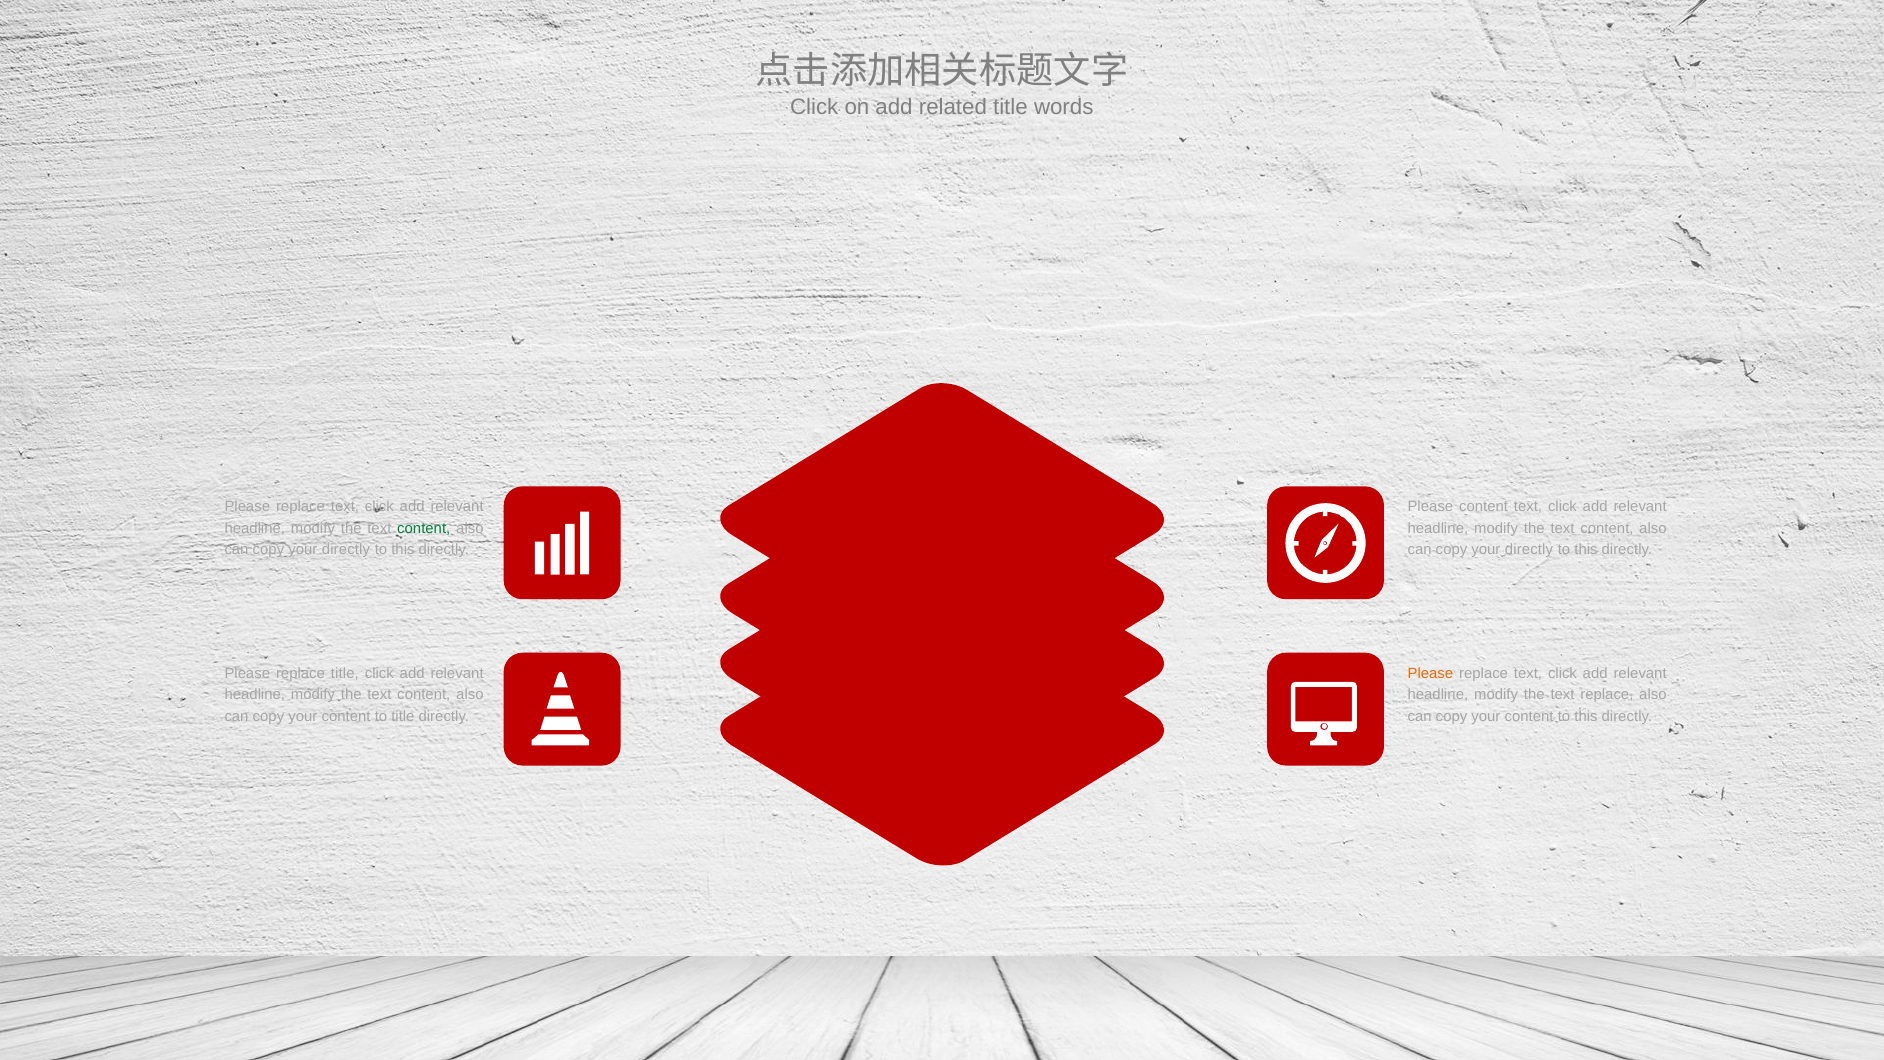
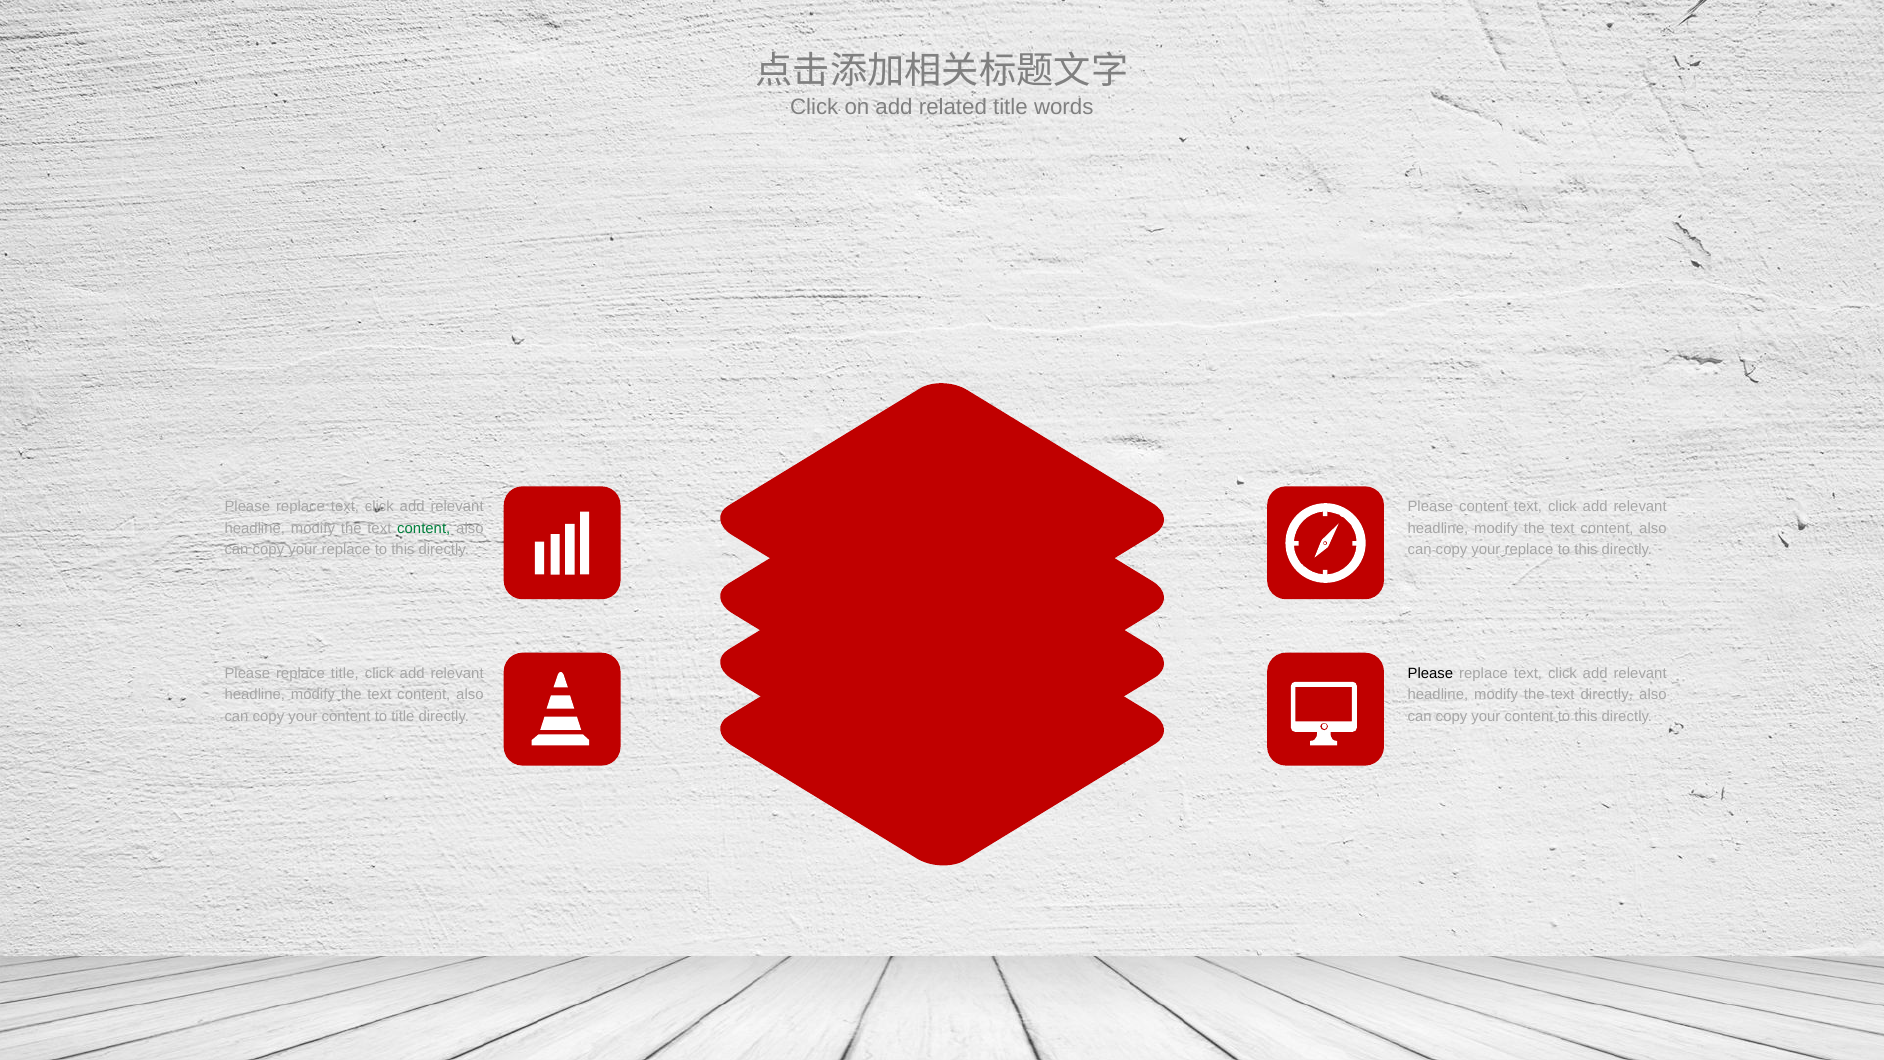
directly: directly -> replace (346, 550)
directly: directly -> replace (1529, 550)
Please colour: orange -> black (1430, 673)
text replace: replace -> directly (1607, 695)
